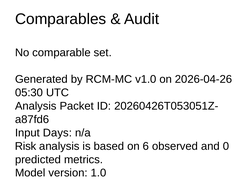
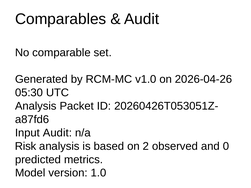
Input Days: Days -> Audit (57, 133)
6: 6 -> 2 (146, 146)
